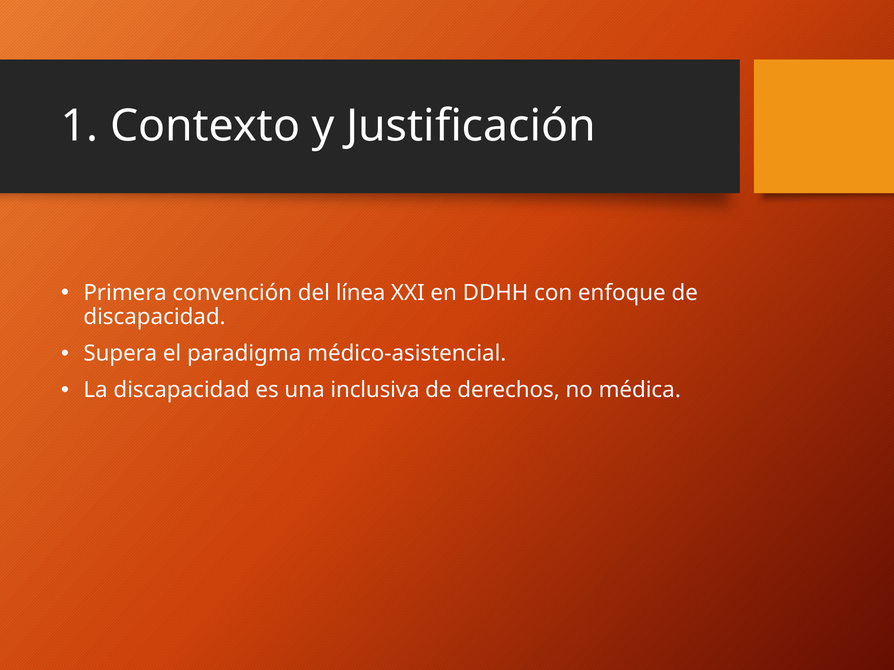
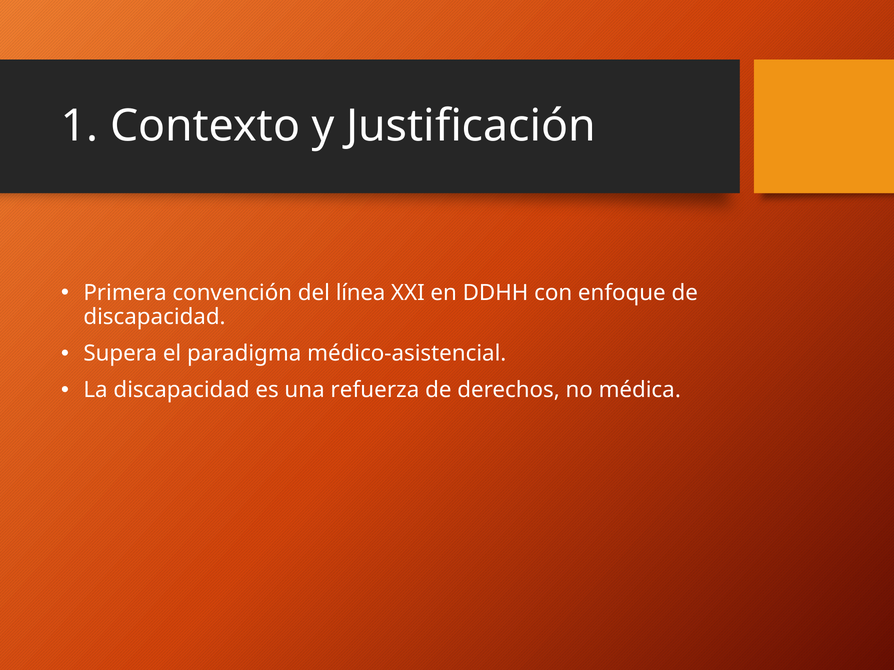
inclusiva: inclusiva -> refuerza (375, 390)
